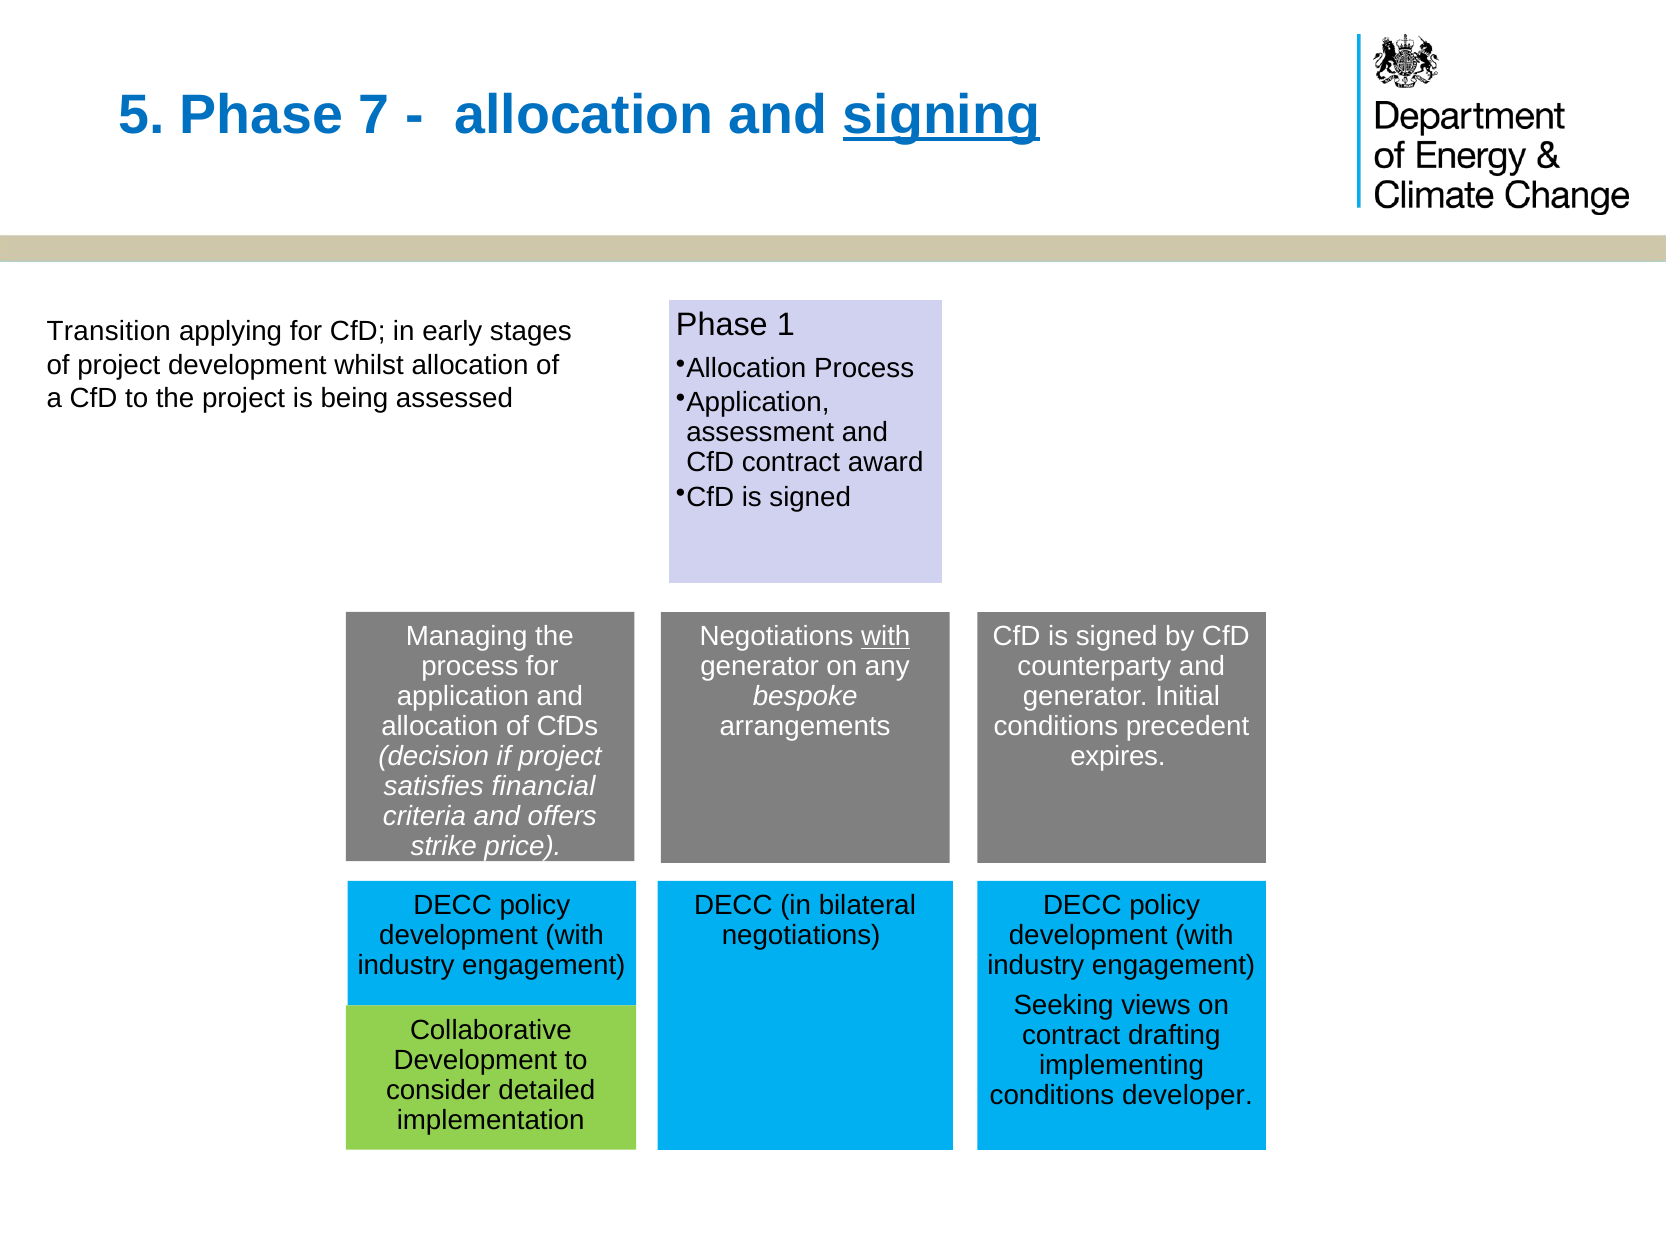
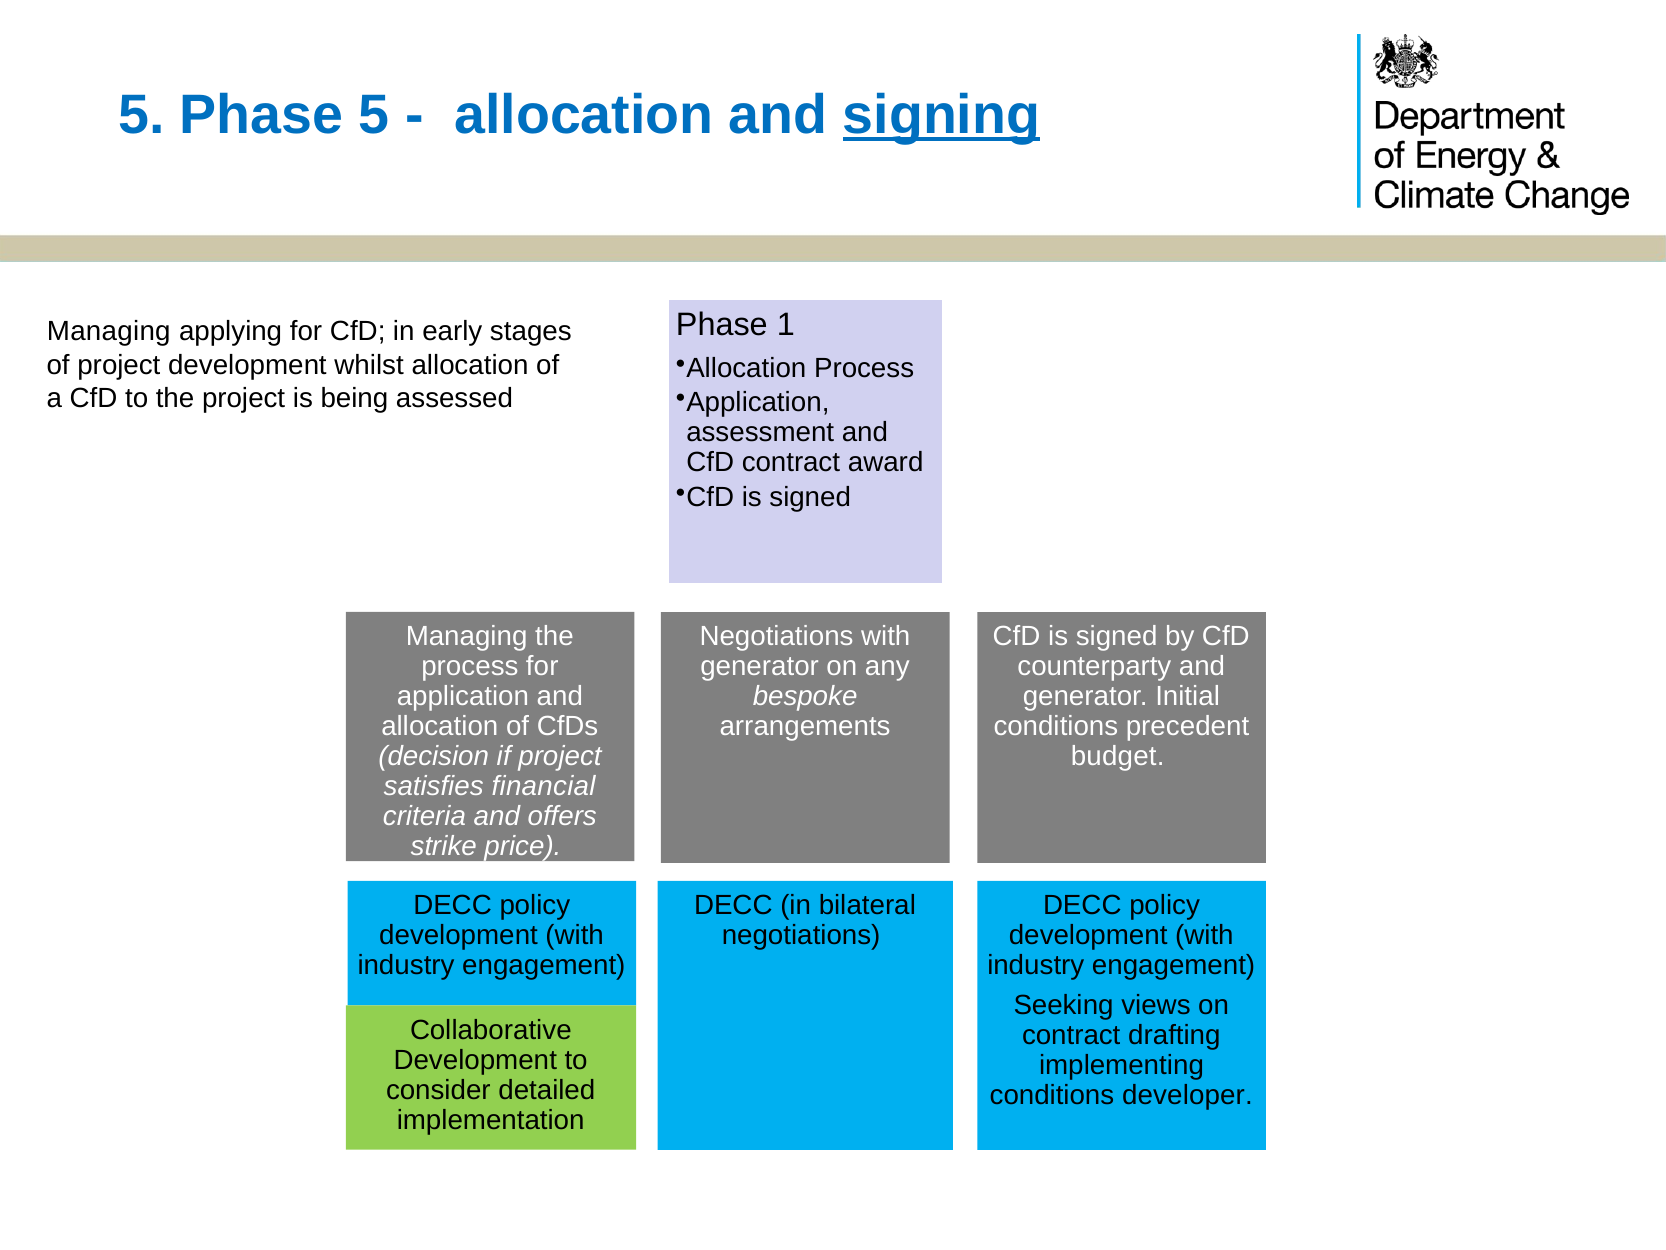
Phase 7: 7 -> 5 (374, 115)
Transition: Transition -> Managing (109, 331)
with underline: present -> none (886, 636)
expires: expires -> budget (1118, 756)
